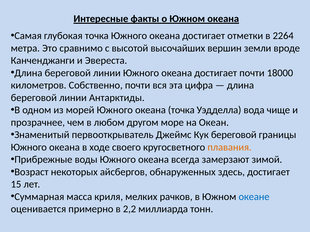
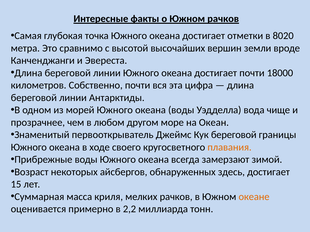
Южном океана: океана -> рачков (223, 19)
2264: 2264 -> 8020 (283, 36)
океана точка: точка -> воды (181, 110)
океане colour: blue -> orange (254, 197)
